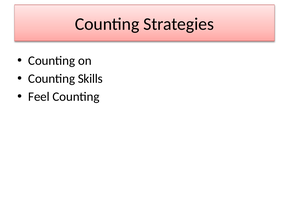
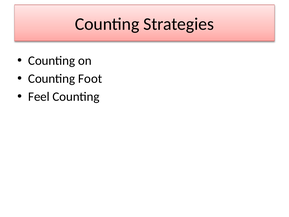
Skills: Skills -> Foot (90, 79)
